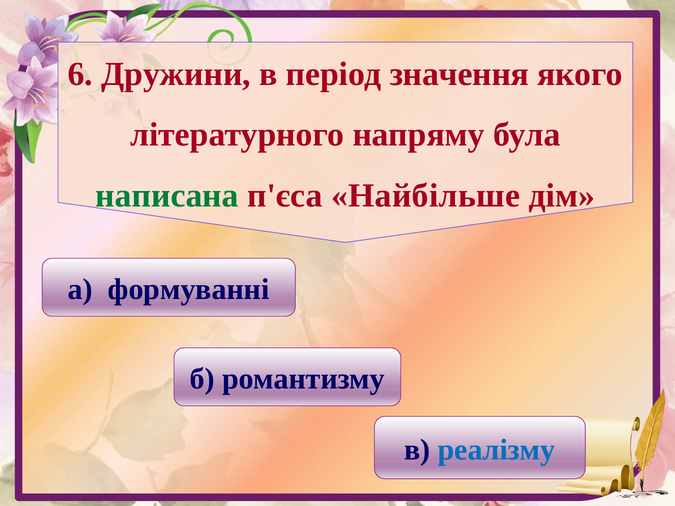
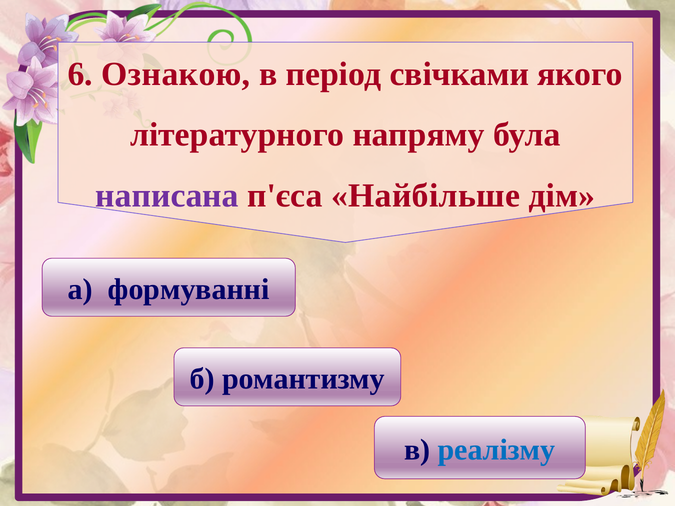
Дружини: Дружини -> Ознакою (176, 74)
значення: значення -> свічками (459, 74)
написана colour: green -> purple (167, 196)
